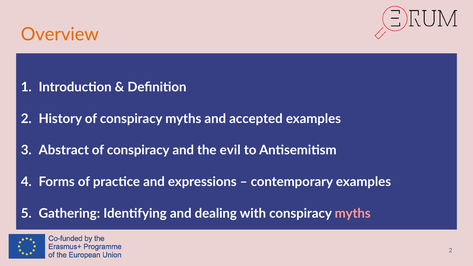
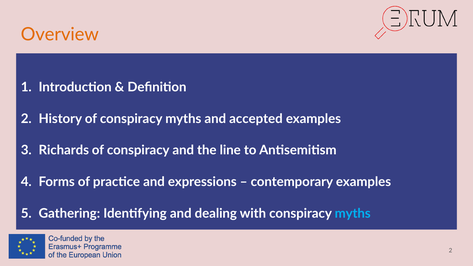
Abstract: Abstract -> Richards (64, 150)
evil: evil -> line (230, 150)
myths colour: pink -> light blue (353, 213)
